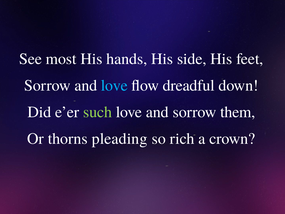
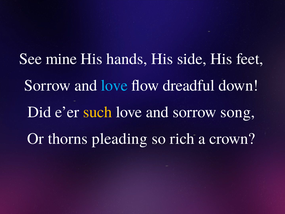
most: most -> mine (61, 59)
such colour: light green -> yellow (98, 112)
them: them -> song (238, 112)
